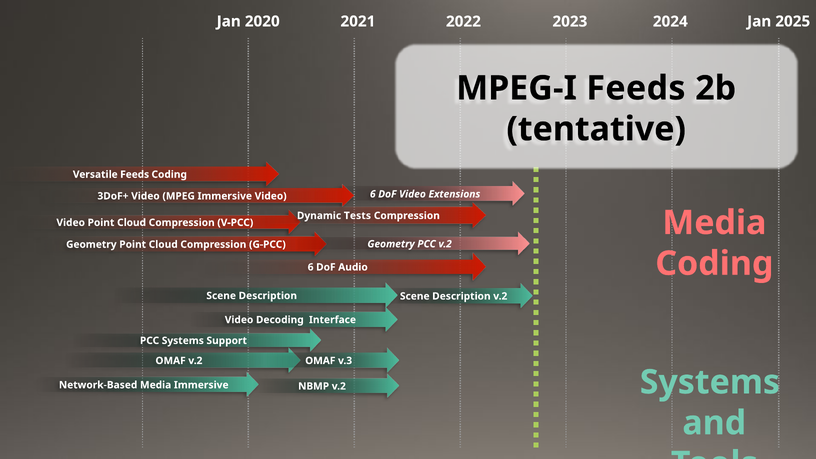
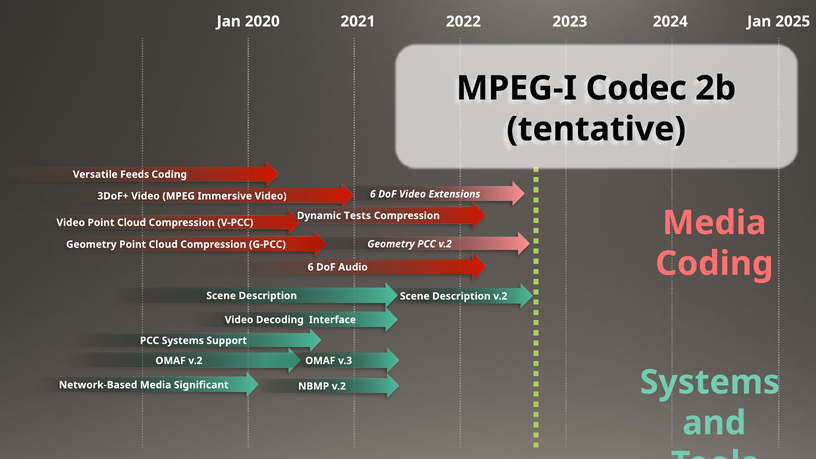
MPEG-I Feeds: Feeds -> Codec (636, 88)
Media Immersive: Immersive -> Significant (201, 385)
